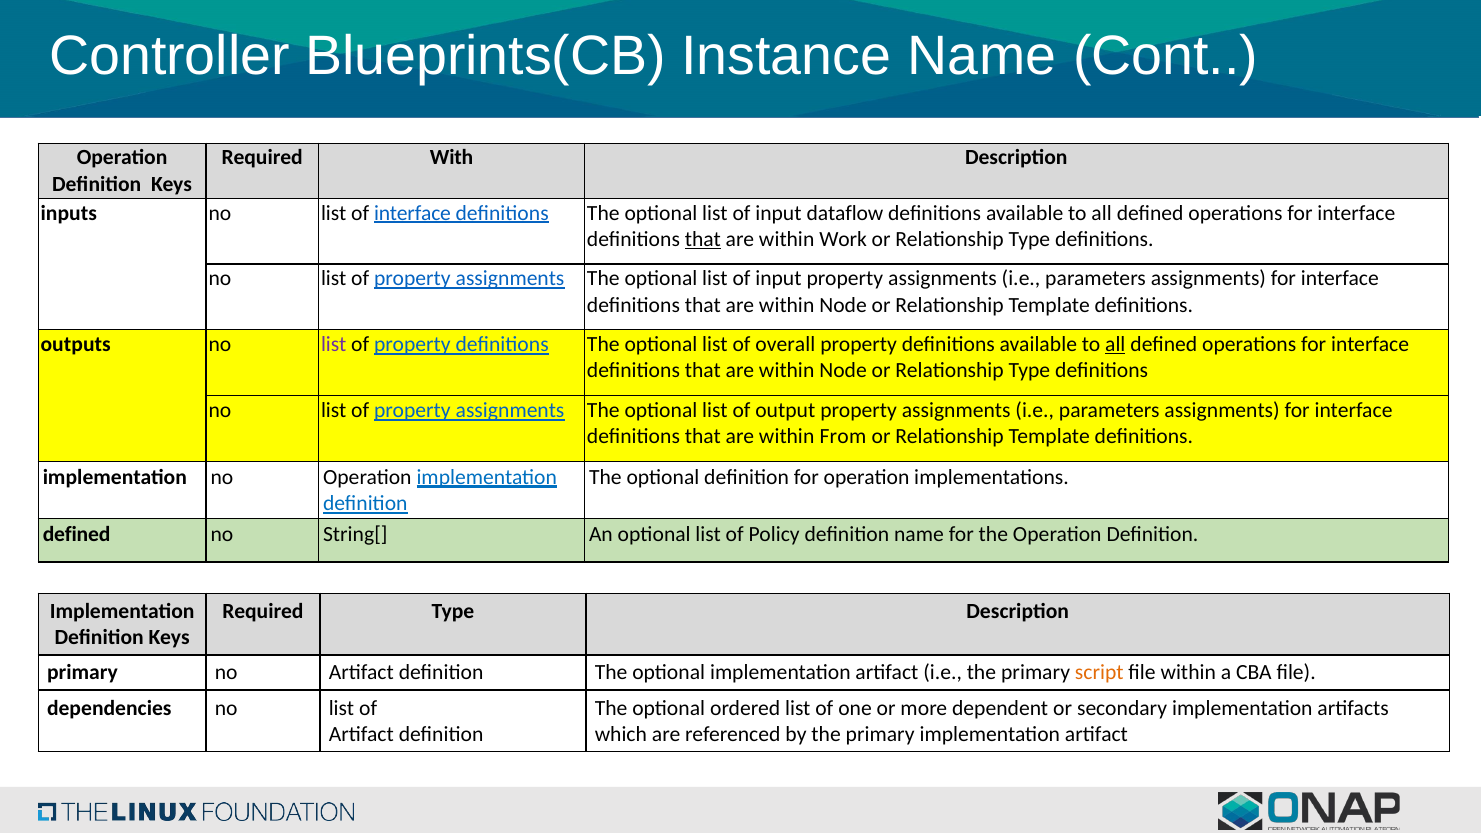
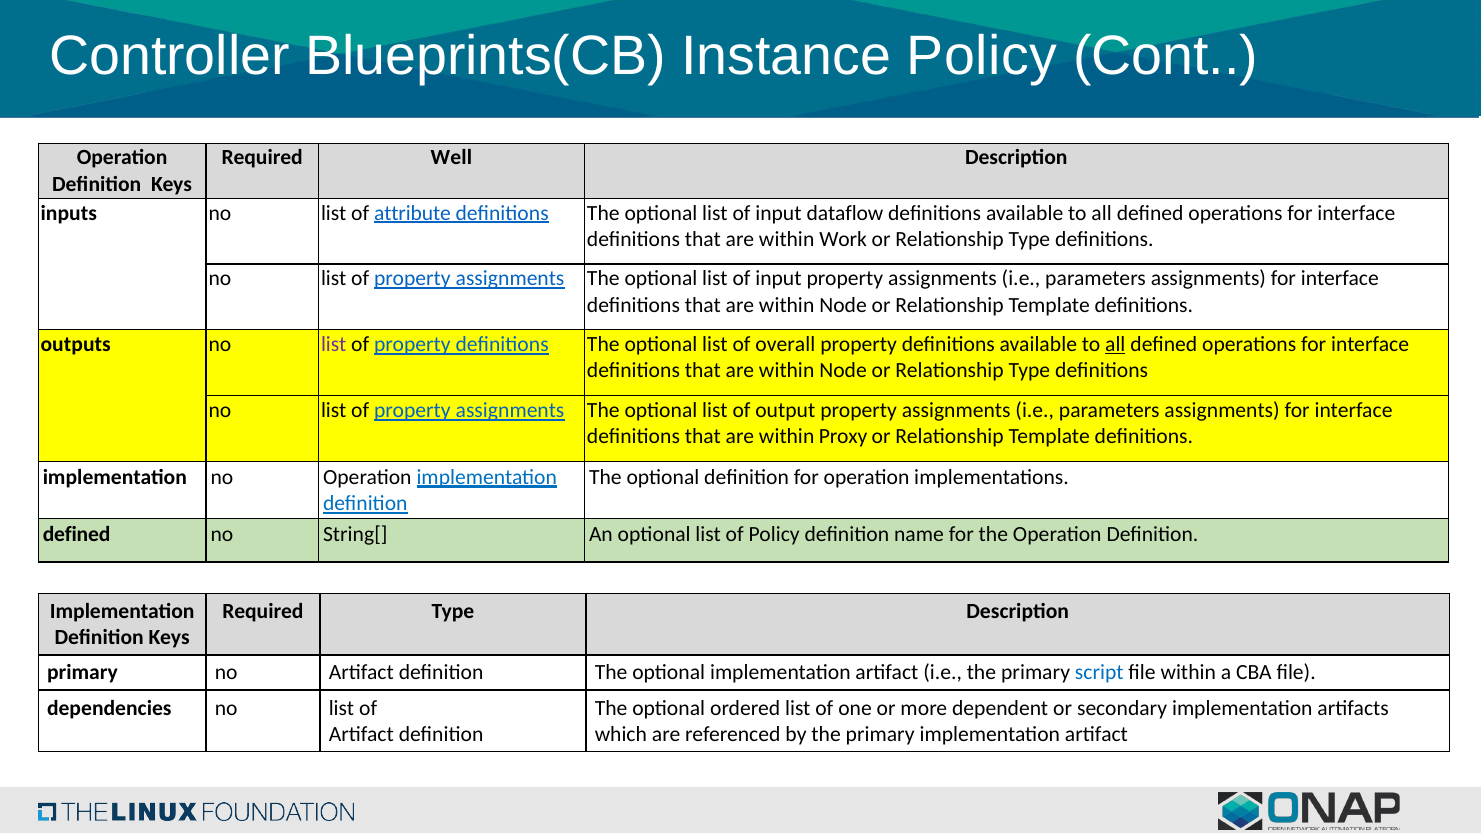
Instance Name: Name -> Policy (982, 56)
With: With -> Well (451, 158)
of interface: interface -> attribute (412, 213)
that underline: present -> none (703, 239)
From: From -> Proxy (843, 437)
script colour: orange -> blue (1099, 673)
